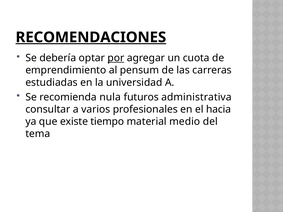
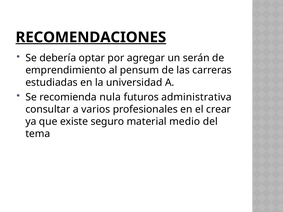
por underline: present -> none (116, 58)
cuota: cuota -> serán (196, 58)
hacia: hacia -> crear (219, 109)
tiempo: tiempo -> seguro (107, 122)
